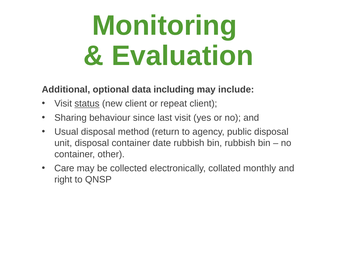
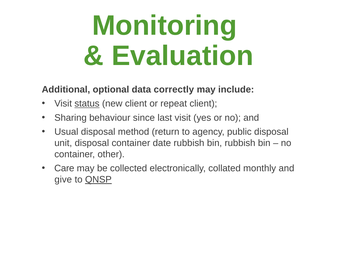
including: including -> correctly (174, 89)
right: right -> give (63, 179)
QNSP underline: none -> present (98, 179)
